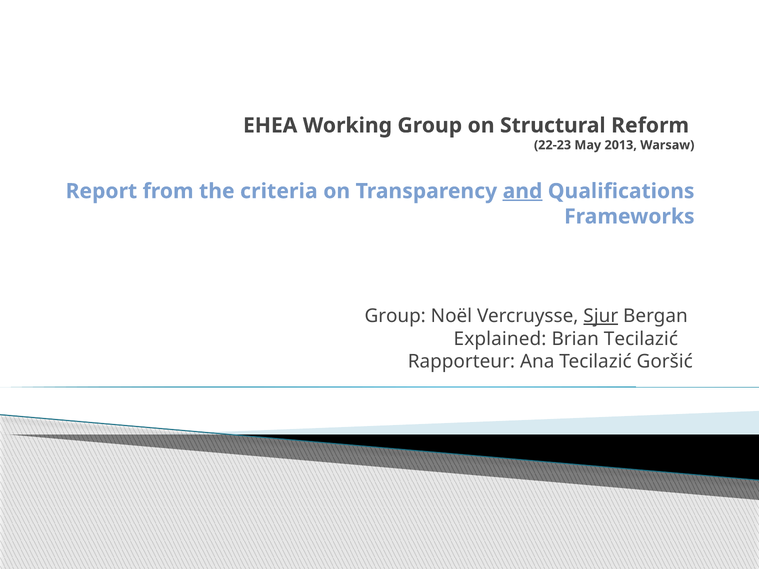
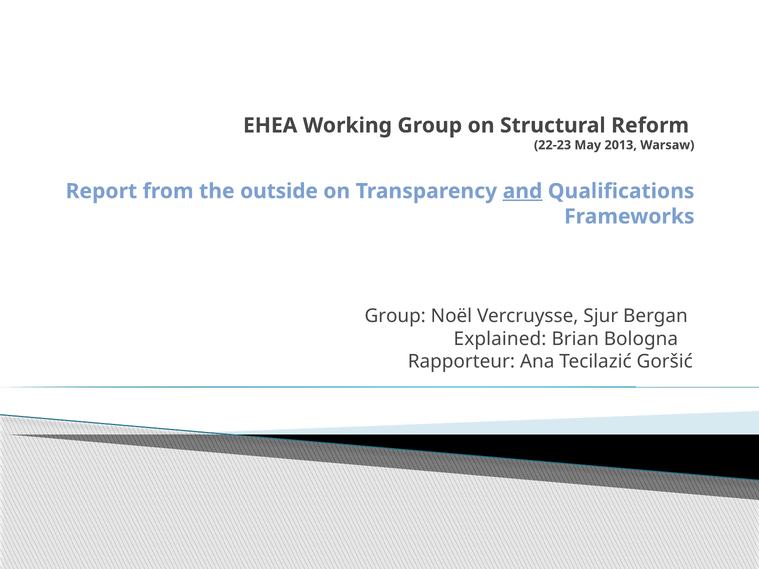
criteria: criteria -> outside (279, 191)
Sjur underline: present -> none (601, 316)
Brian Tecilazić: Tecilazić -> Bologna (641, 339)
